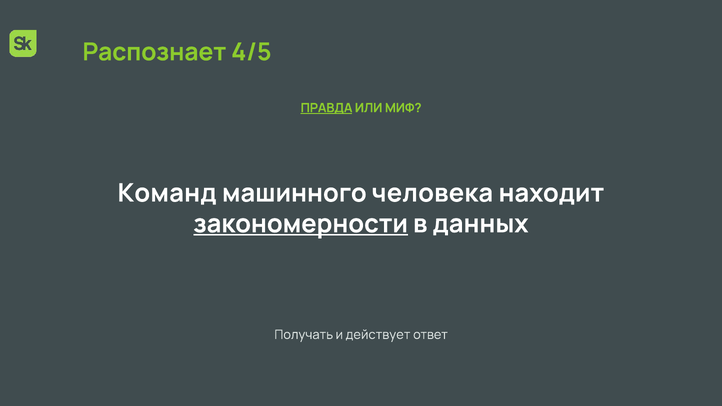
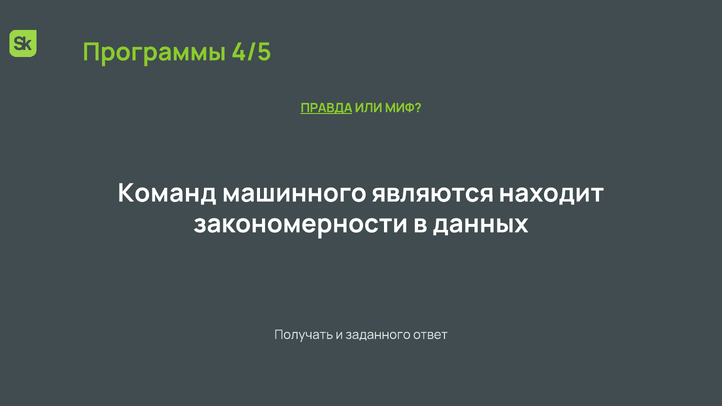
Распознает: Распознает -> Программы (154, 52)
человека: человека -> являются (433, 193)
закономерности underline: present -> none (301, 224)
действует: действует -> заданного (378, 335)
